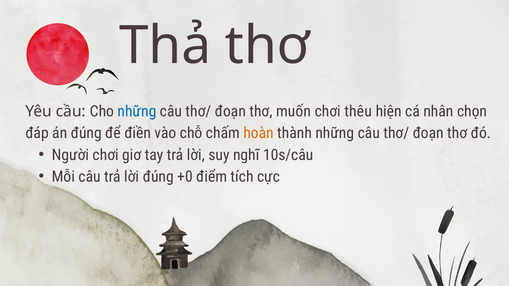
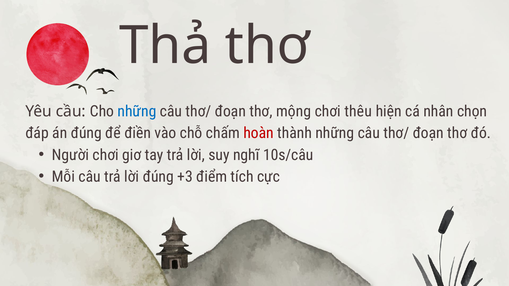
muốn: muốn -> mộng (294, 112)
hoàn colour: orange -> red (259, 133)
+0: +0 -> +3 (185, 177)
